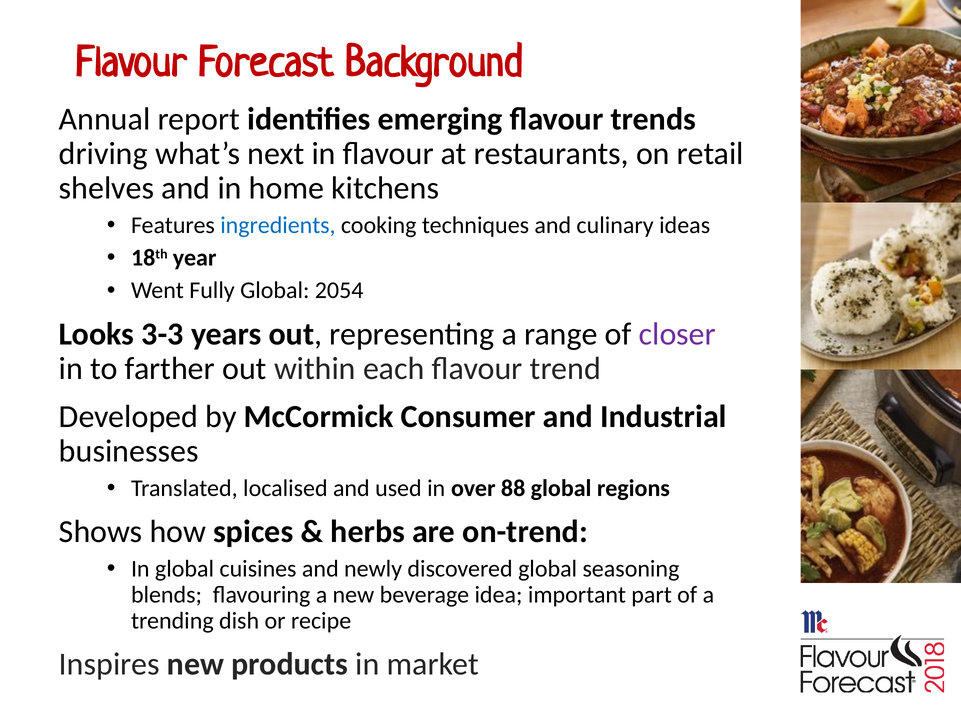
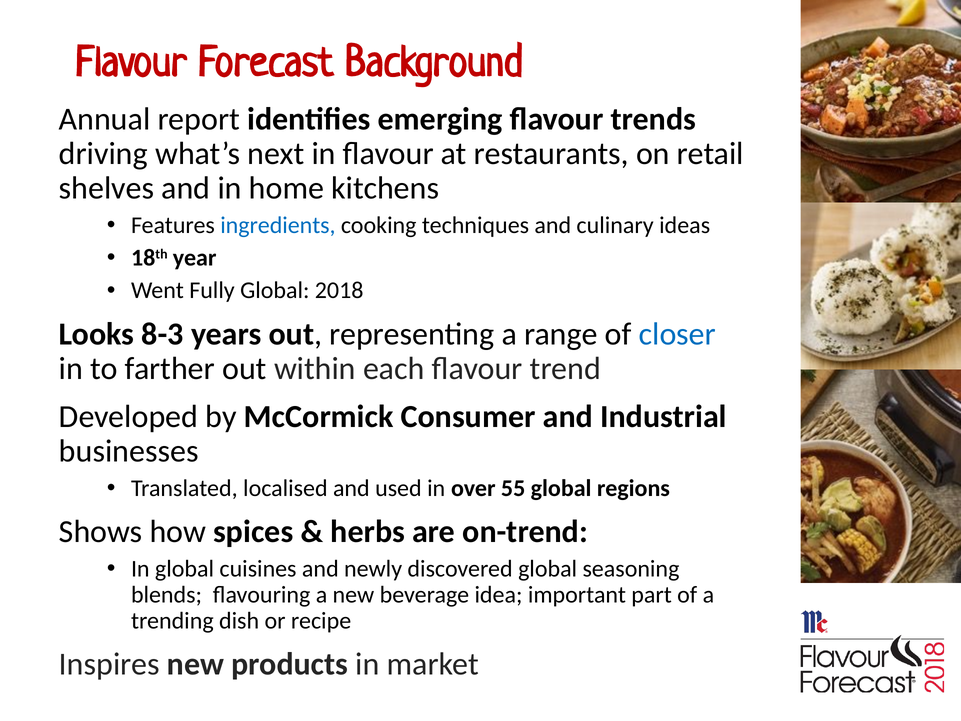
2054: 2054 -> 2018 (339, 290)
3-3: 3-3 -> 8-3 (163, 334)
closer colour: purple -> blue (677, 334)
88: 88 -> 55 (513, 488)
